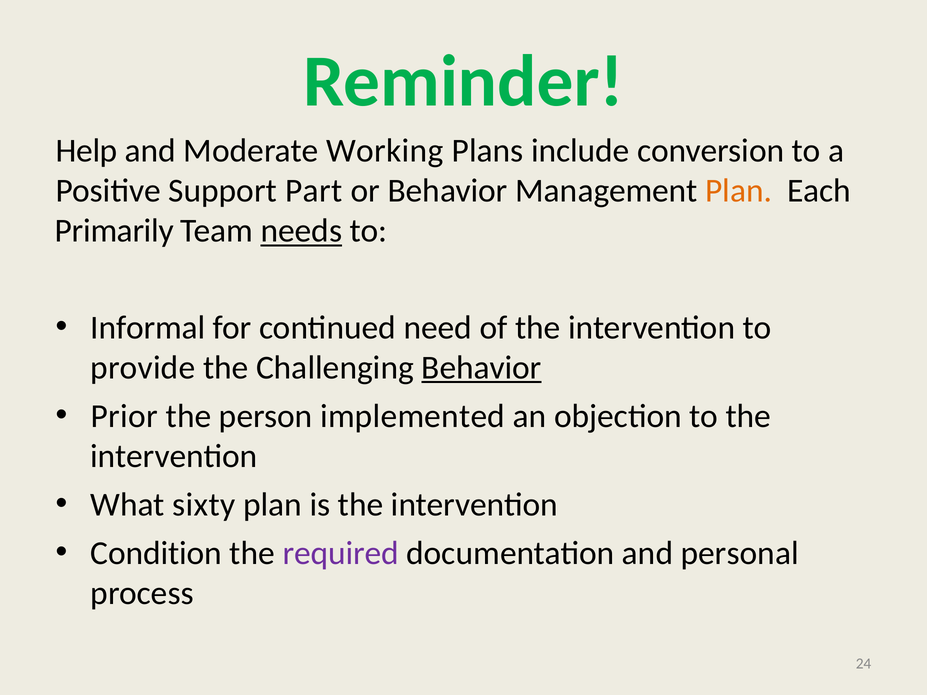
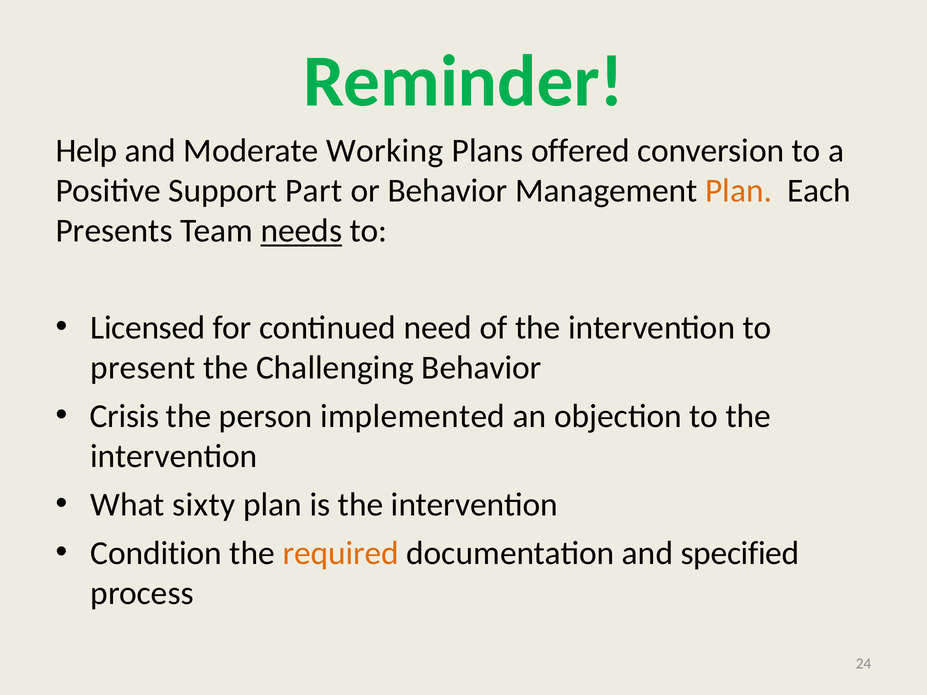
include: include -> offered (580, 151)
Primarily: Primarily -> Presents (114, 231)
Informal: Informal -> Licensed (148, 328)
provide: provide -> present (143, 368)
Behavior underline: present -> none (482, 368)
Prior: Prior -> Crisis (125, 416)
required colour: purple -> orange (341, 553)
personal: personal -> specified (740, 553)
